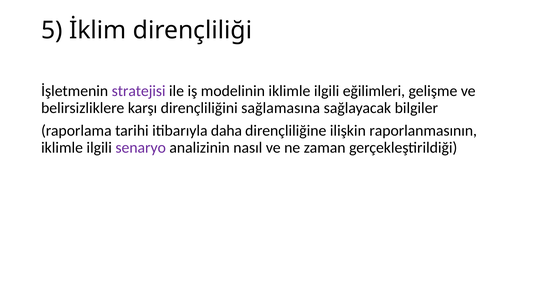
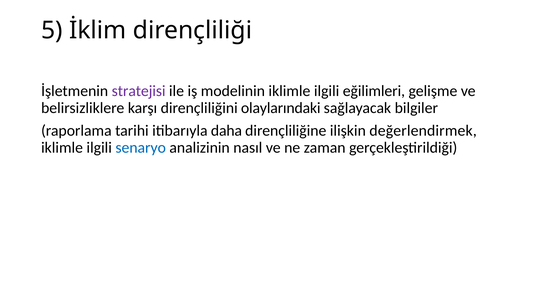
sağlamasına: sağlamasına -> olaylarındaki (281, 108)
raporlanmasının: raporlanmasının -> değerlendirmek (423, 131)
senaryo colour: purple -> blue (141, 148)
